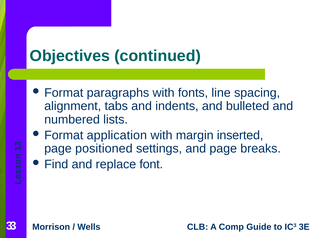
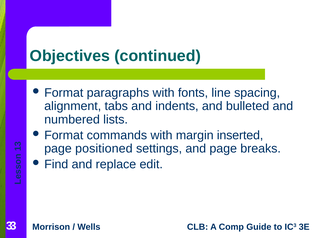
application: application -> commands (117, 136)
font: font -> edit (151, 165)
